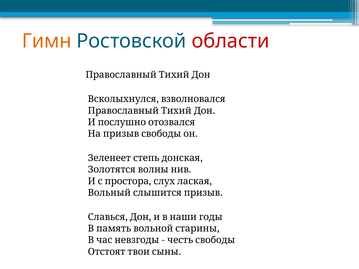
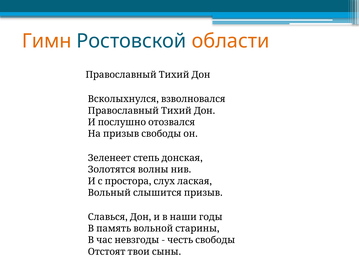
области colour: red -> orange (231, 41)
